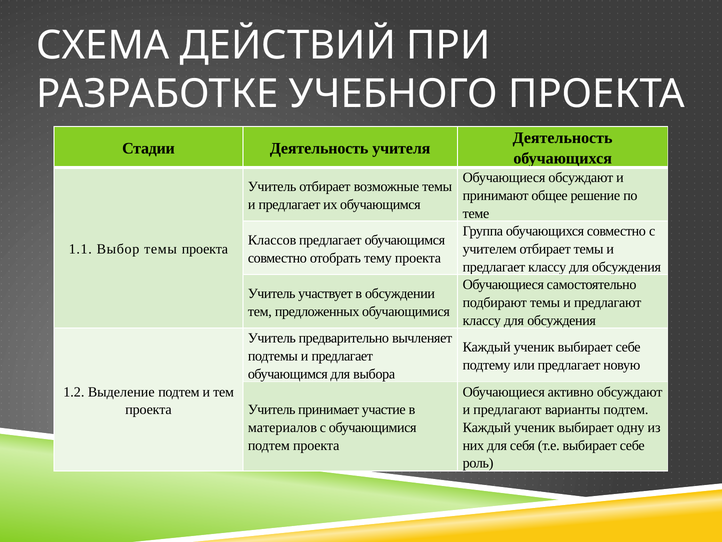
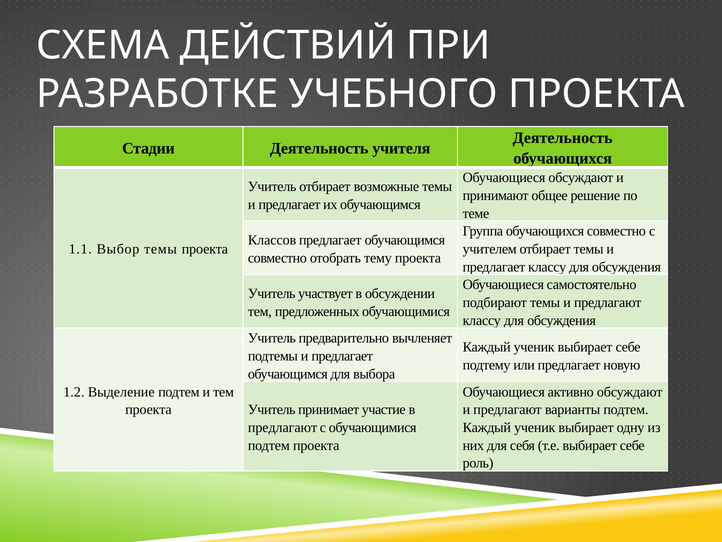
материалов: материалов -> предлагают (283, 427)
